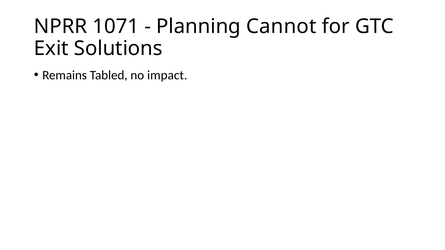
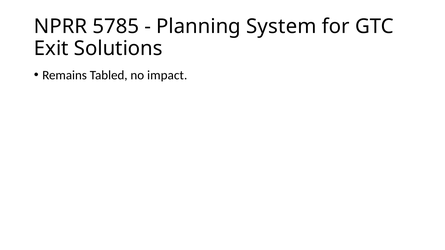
1071: 1071 -> 5785 (116, 26)
Cannot: Cannot -> System (281, 26)
